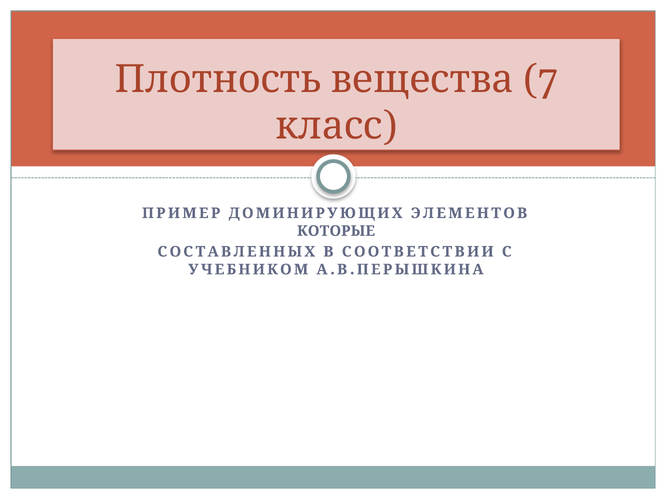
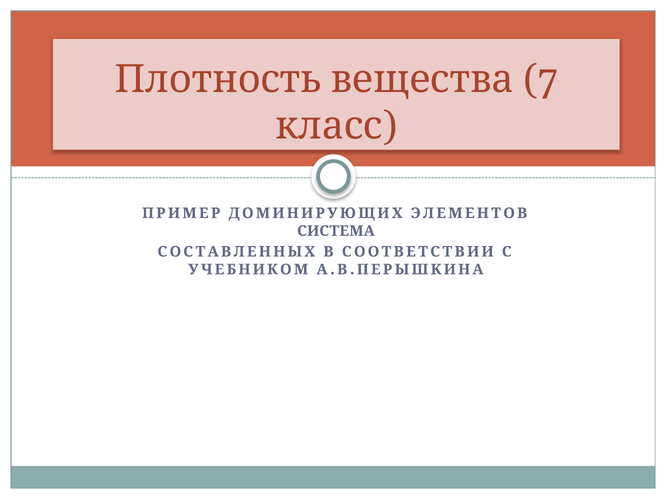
КОТОРЫЕ: КОТОРЫЕ -> СИСТЕМА (336, 231)
